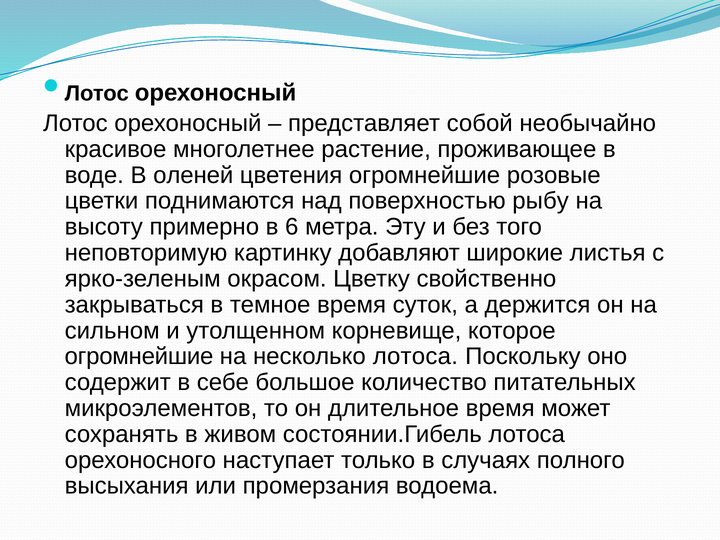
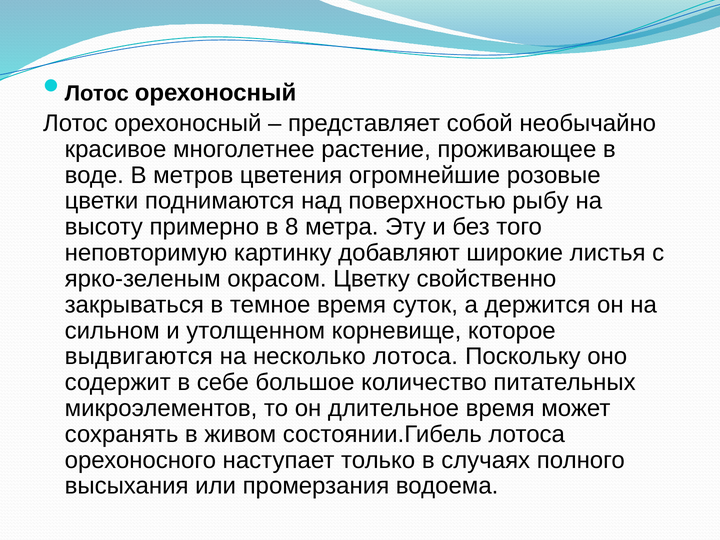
оленей: оленей -> метров (193, 175)
6: 6 -> 8 (292, 227)
огромнейшие: огромнейшие -> выдвигаются (139, 356)
